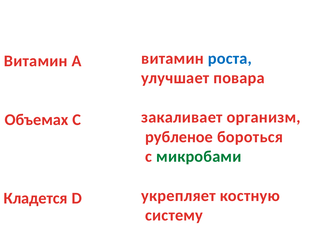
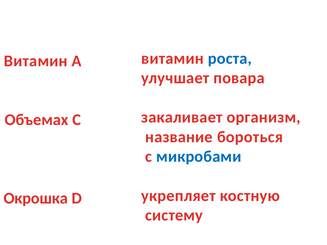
рубленое: рубленое -> название (179, 137)
микробами colour: green -> blue (199, 157)
Кладется: Кладется -> Окрошка (36, 198)
